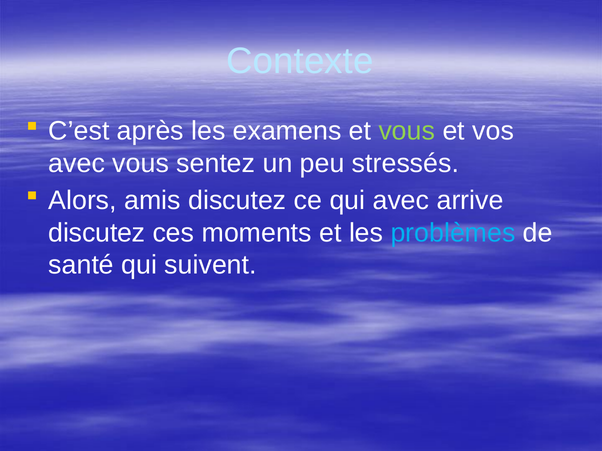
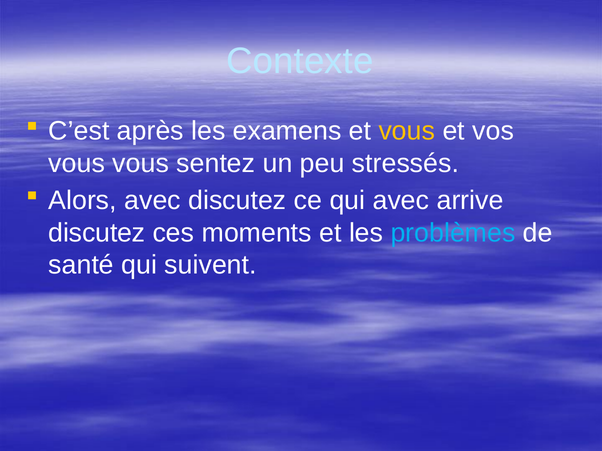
vous colour: light green -> yellow (407, 131)
avec: avec -> vous (77, 163)
Alors amis: amis -> avec (153, 201)
